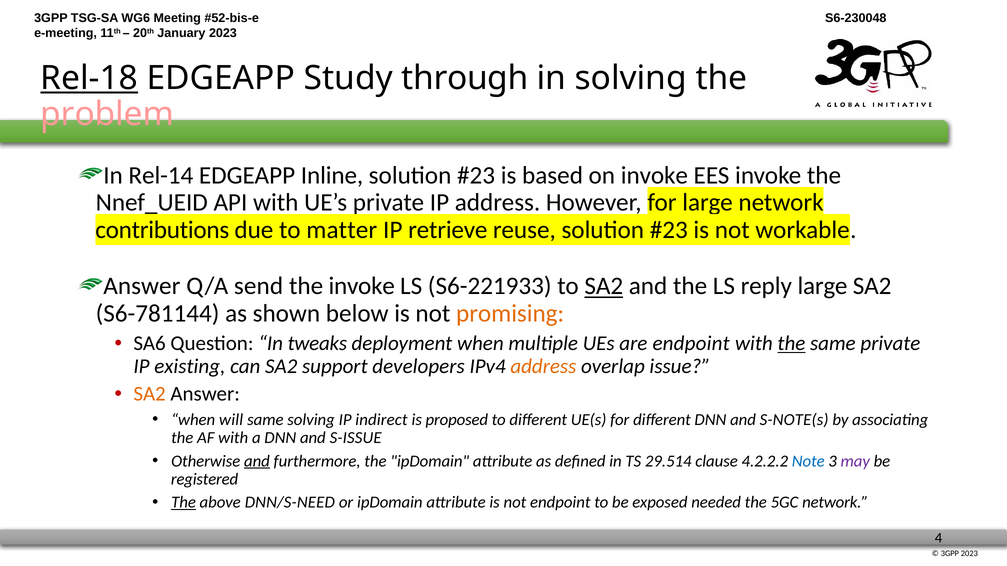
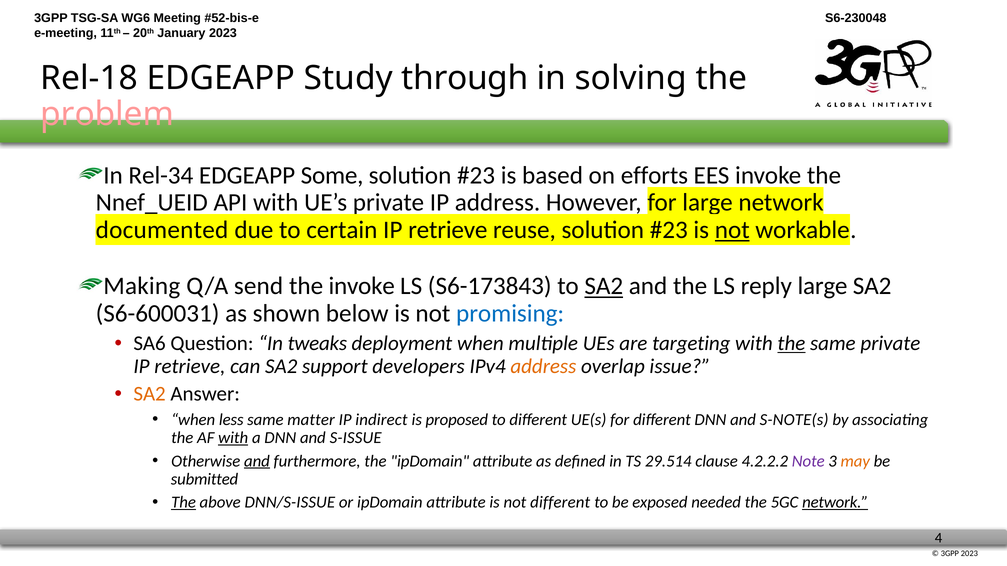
Rel-18 underline: present -> none (89, 78)
Rel-14: Rel-14 -> Rel-34 (161, 176)
Inline: Inline -> Some (332, 176)
on invoke: invoke -> efforts (654, 176)
contributions: contributions -> documented (162, 230)
matter: matter -> certain (342, 230)
not underline: none -> present (732, 230)
Answer: Answer -> Making (142, 286)
S6-221933: S6-221933 -> S6-173843 (490, 286)
S6-781144: S6-781144 -> S6-600031 (158, 314)
promising colour: orange -> blue (510, 314)
are endpoint: endpoint -> targeting (691, 344)
existing: existing -> retrieve (190, 366)
will: will -> less (231, 420)
same solving: solving -> matter (311, 420)
with underline: none -> present (233, 438)
Note colour: blue -> purple (808, 461)
may colour: purple -> orange (855, 461)
registered: registered -> submitted (205, 479)
DNN/S-NEED: DNN/S-NEED -> DNN/S-ISSUE (290, 503)
not endpoint: endpoint -> different (560, 503)
network underline: none -> present (835, 503)
